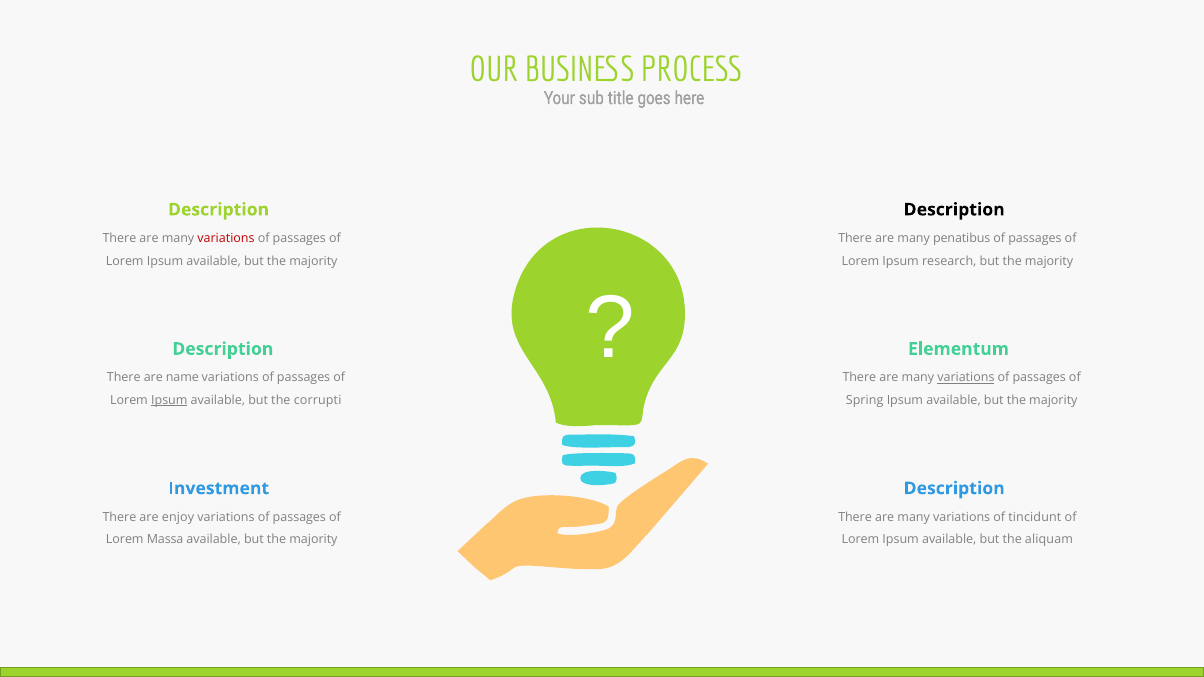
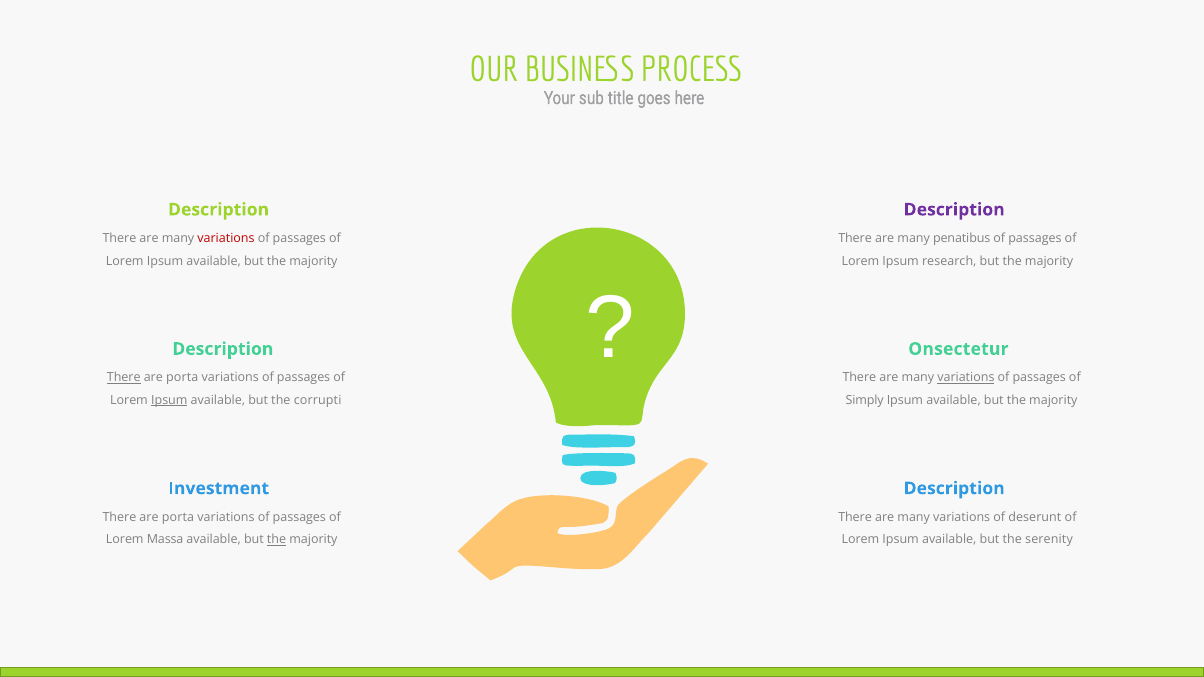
Description colour: black -> purple (954, 210)
Elementum: Elementum -> Onsectetur (958, 349)
There underline: none -> present (124, 378)
name: name -> porta (182, 378)
Spring: Spring -> Simply (865, 401)
enjoy: enjoy -> porta (178, 517)
tincidunt: tincidunt -> deserunt (1035, 517)
the underline: none -> present (277, 540)
aliquam: aliquam -> serenity (1049, 540)
